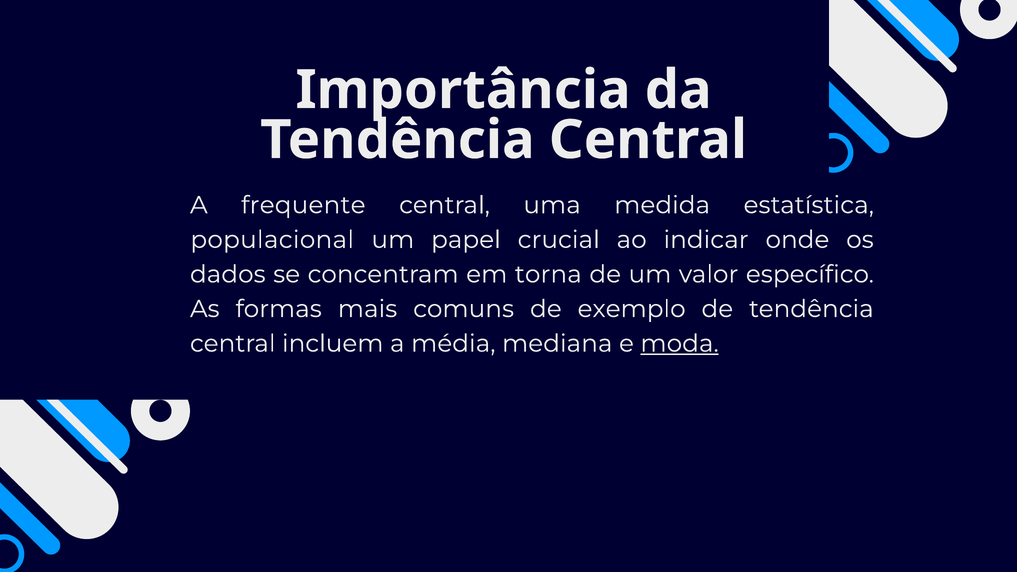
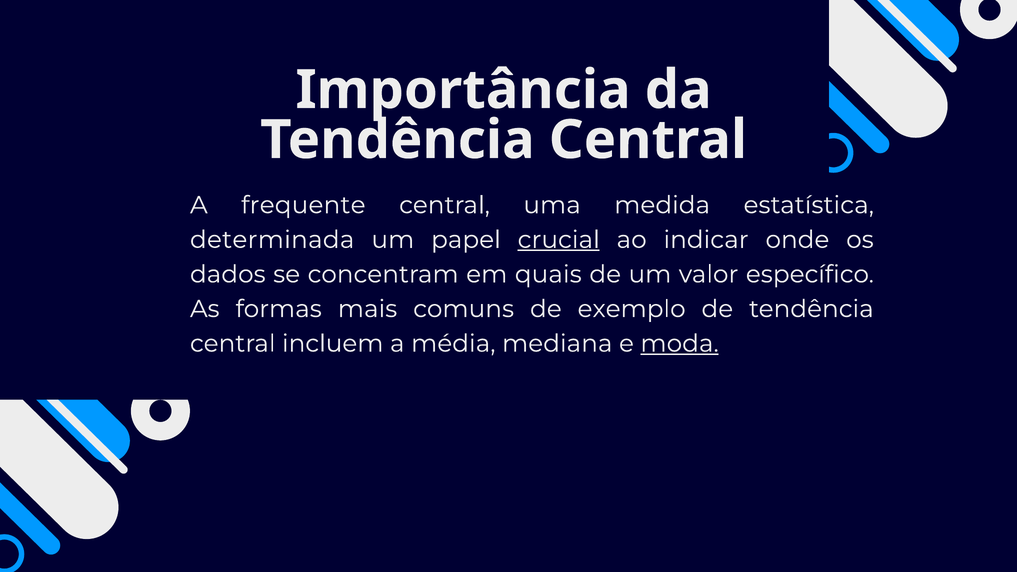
populacional: populacional -> determinada (272, 240)
crucial underline: none -> present (559, 240)
torna: torna -> quais (548, 274)
